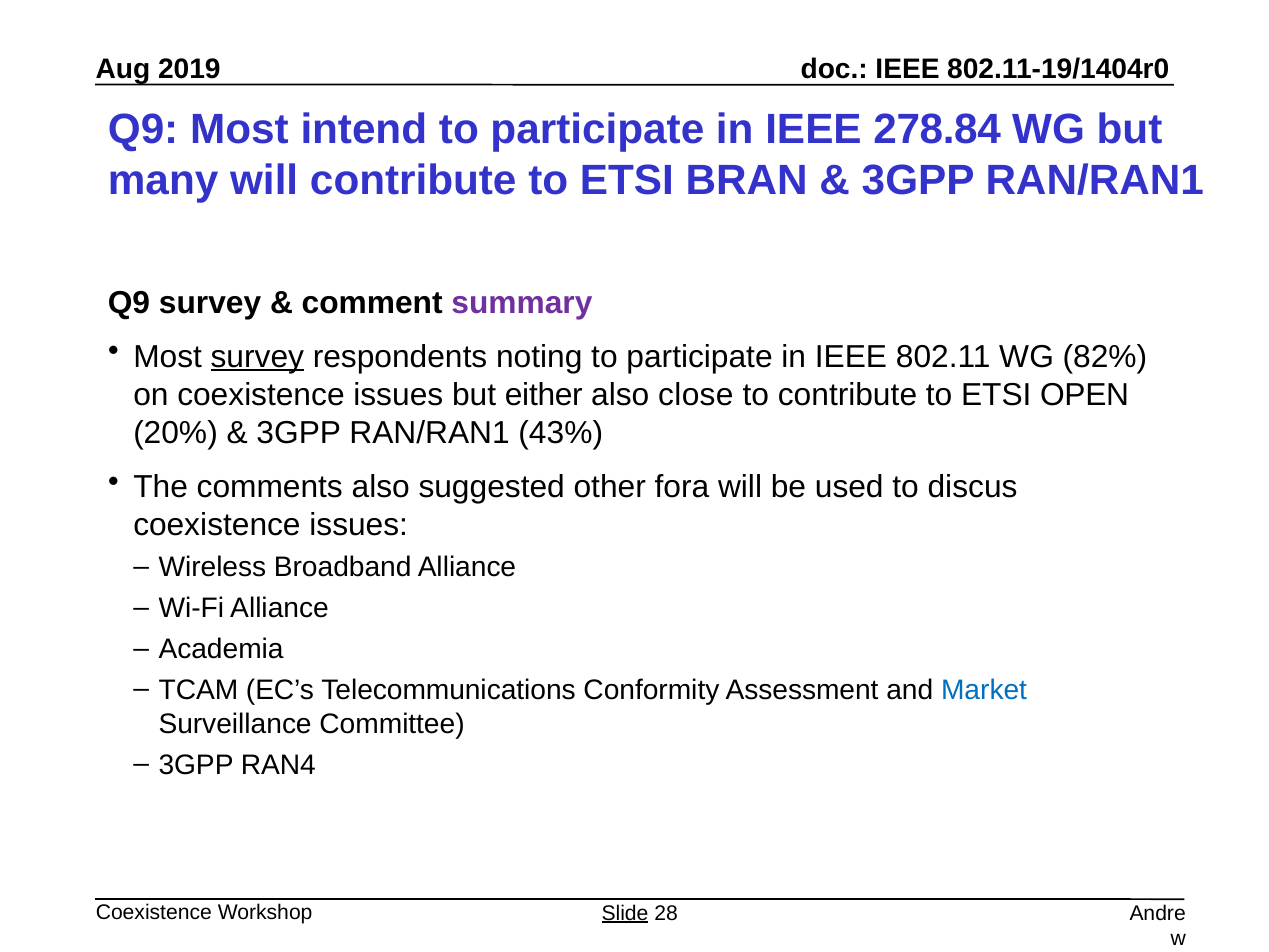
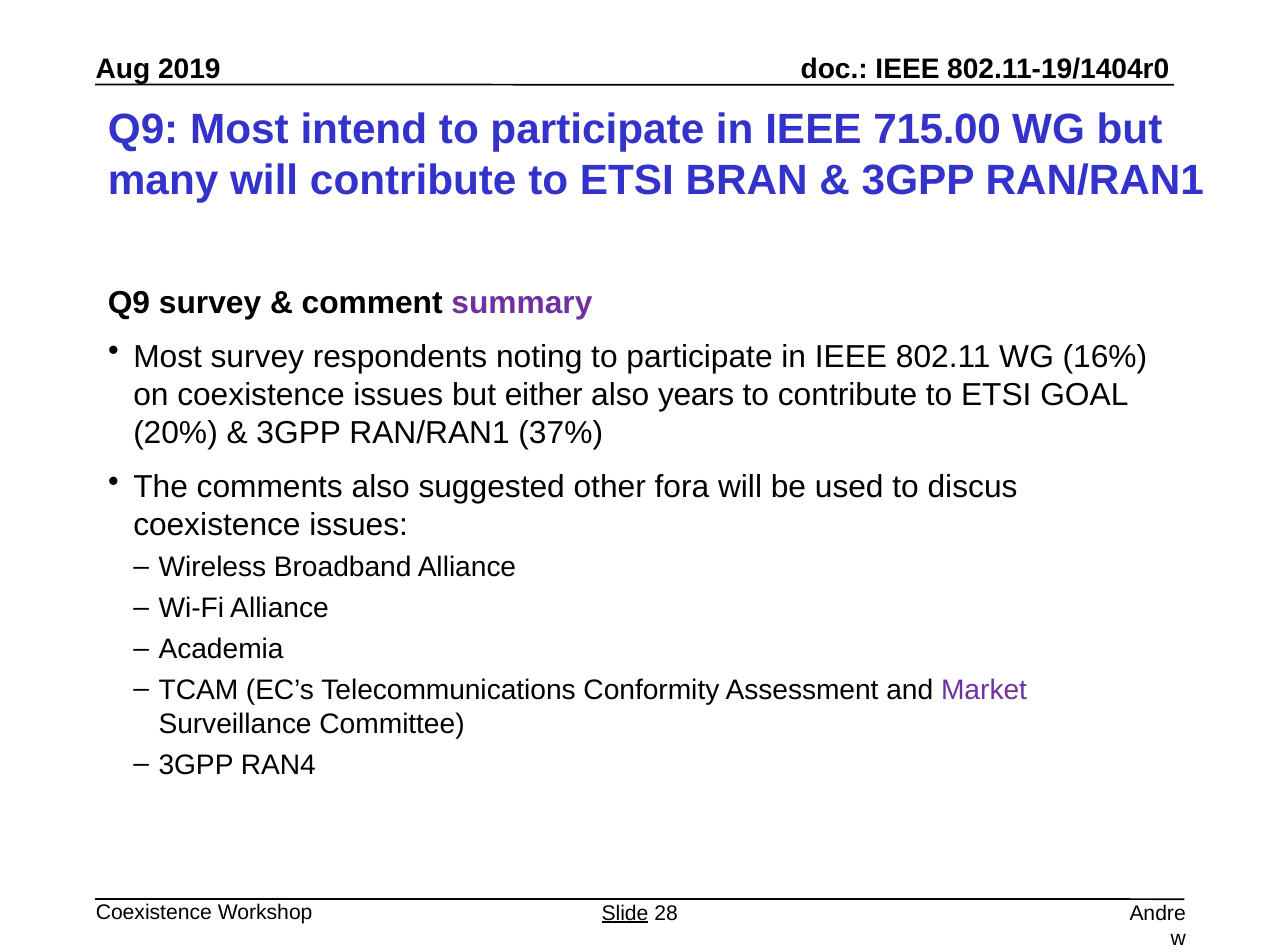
278.84: 278.84 -> 715.00 (937, 130)
survey underline: present -> none (257, 357)
82%: 82% -> 16% (1105, 357)
close: close -> years (696, 395)
OPEN: OPEN -> GOAL (1084, 395)
43%: 43% -> 37% (561, 433)
Market colour: blue -> purple (984, 690)
